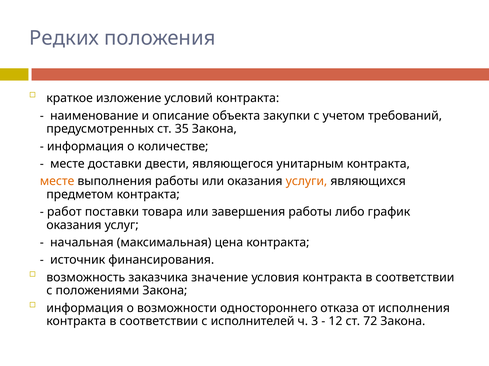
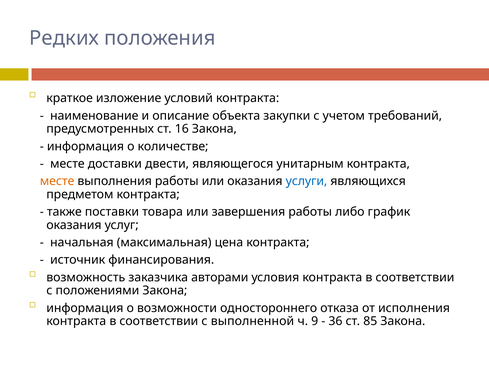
35: 35 -> 16 (182, 129)
услуги colour: orange -> blue (306, 182)
работ: работ -> также (64, 212)
значение: значение -> авторами (220, 278)
исполнителей: исполнителей -> выполненной (252, 322)
3: 3 -> 9 (315, 322)
12: 12 -> 36 (335, 322)
72: 72 -> 85 (370, 322)
